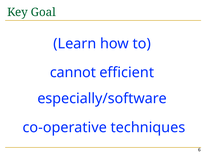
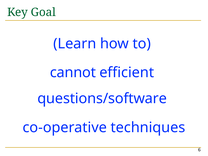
especially/software: especially/software -> questions/software (102, 99)
